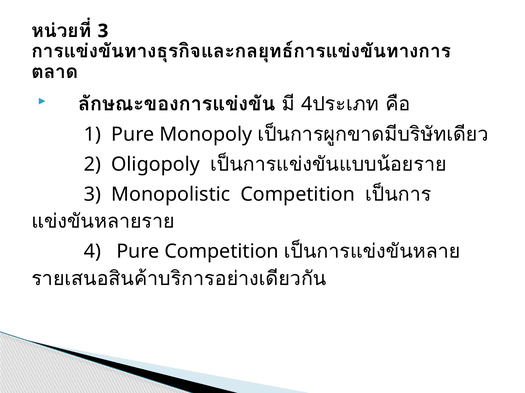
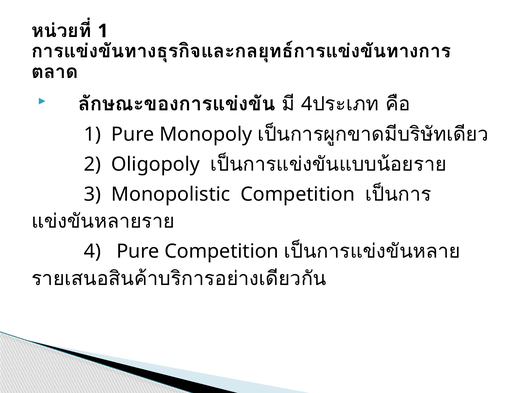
3: 3 -> 1 (103, 31)
